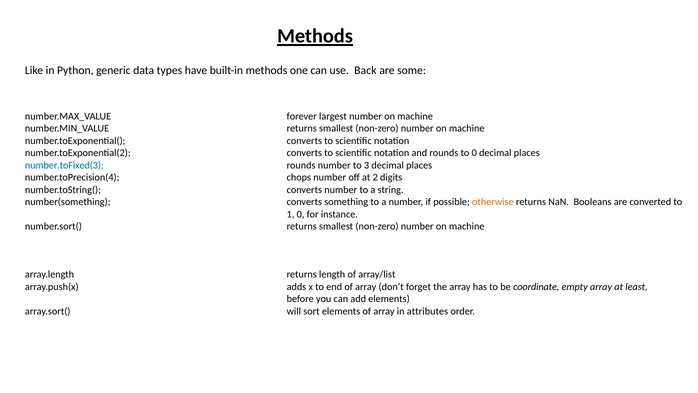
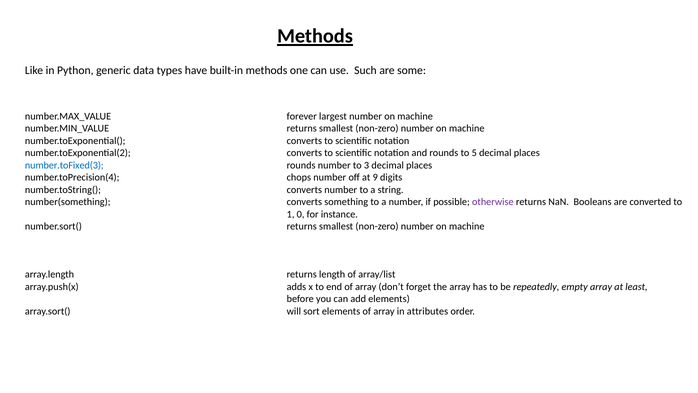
Back: Back -> Such (365, 70)
to 0: 0 -> 5 (474, 153)
2: 2 -> 9 (375, 177)
otherwise colour: orange -> purple (493, 202)
coordinate: coordinate -> repeatedly (536, 287)
